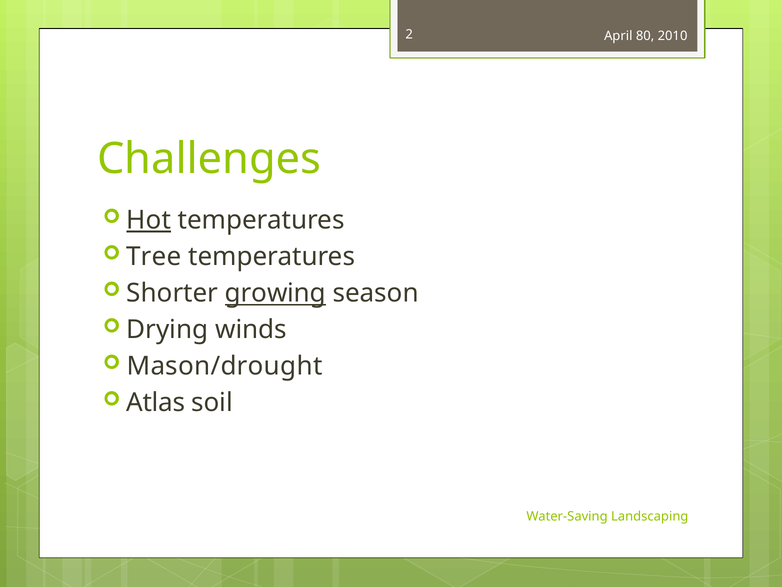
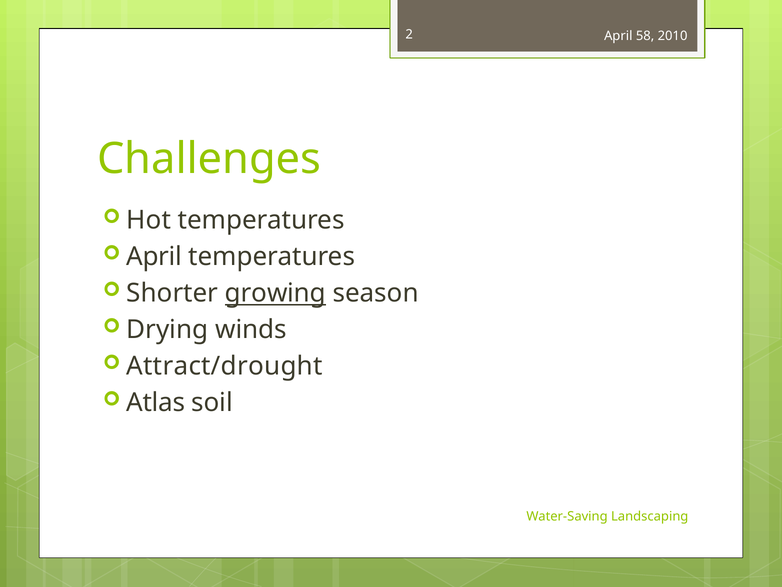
80: 80 -> 58 (645, 36)
Hot underline: present -> none (149, 220)
Tree: Tree -> April (154, 257)
Mason/drought: Mason/drought -> Attract/drought (225, 366)
